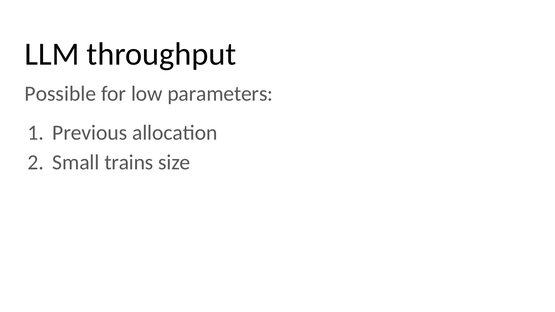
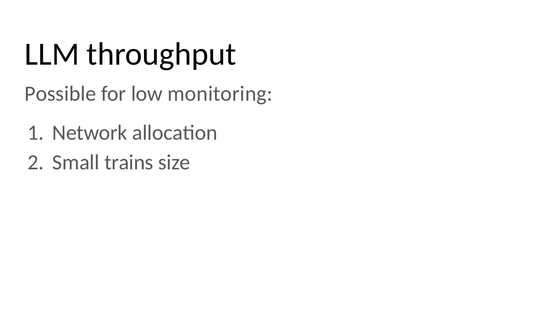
parameters: parameters -> monitoring (220, 94)
Previous: Previous -> Network (90, 133)
